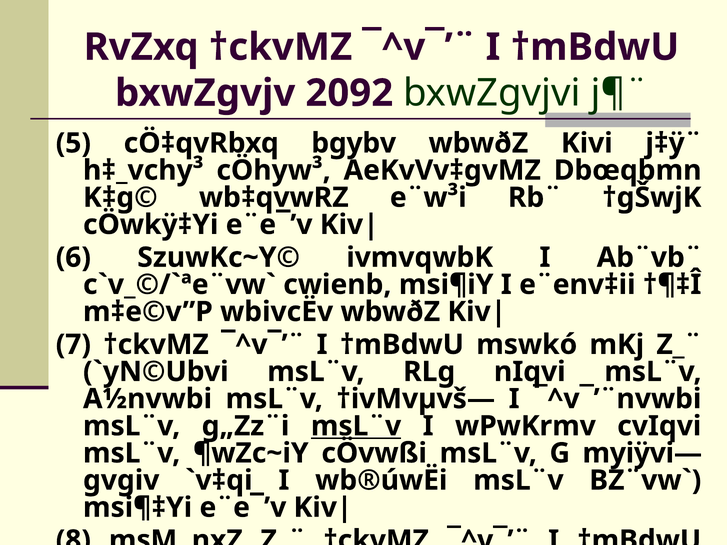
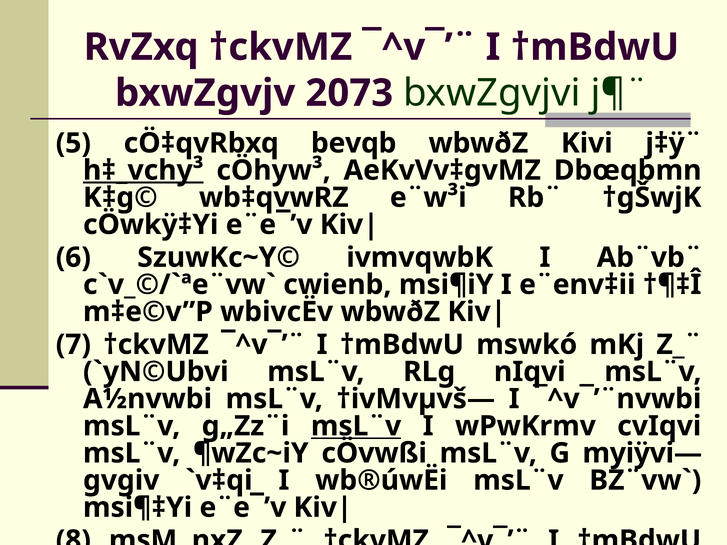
2092: 2092 -> 2073 (349, 93)
bgybv: bgybv -> bevqb (354, 143)
h‡_vchy³ underline: none -> present (143, 170)
